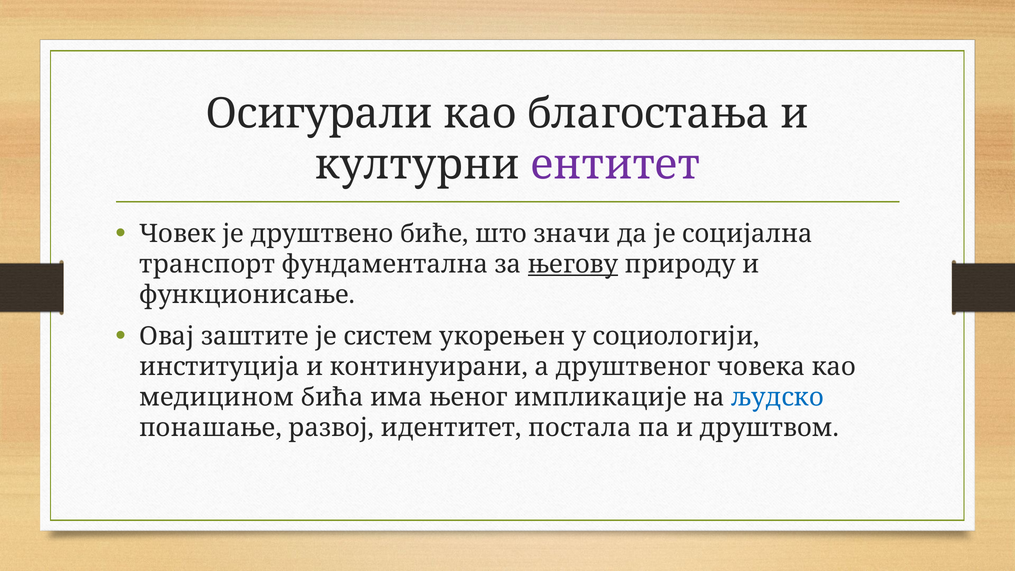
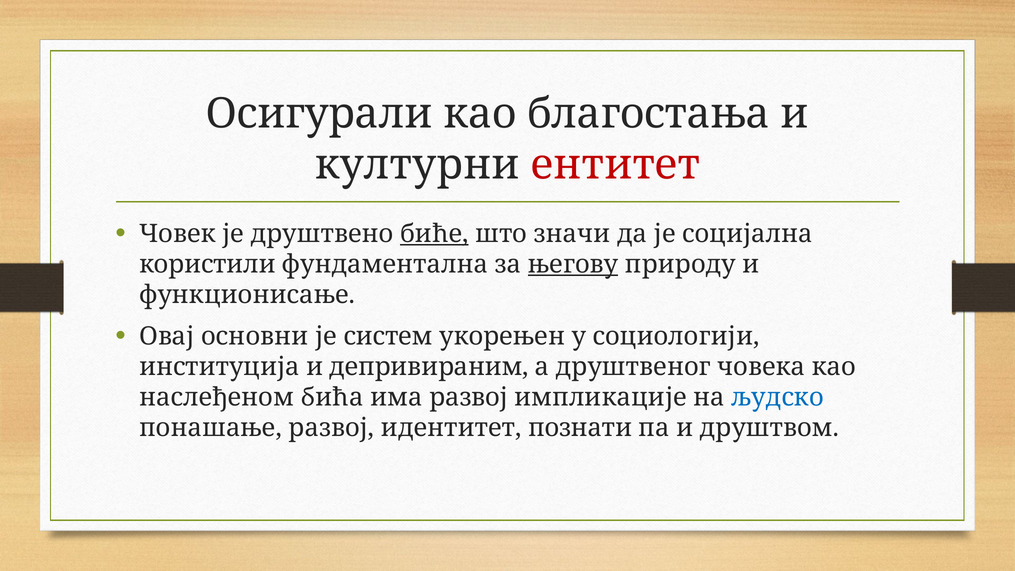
ентитет colour: purple -> red (615, 165)
биће underline: none -> present (434, 234)
транспорт: транспорт -> користили (207, 264)
заштите: заштите -> основни (255, 336)
континуирани: континуирани -> депривираним (429, 367)
медицином: медицином -> наслеђеном (217, 397)
има њеног: њеног -> развој (469, 397)
постала: постала -> познати (580, 428)
